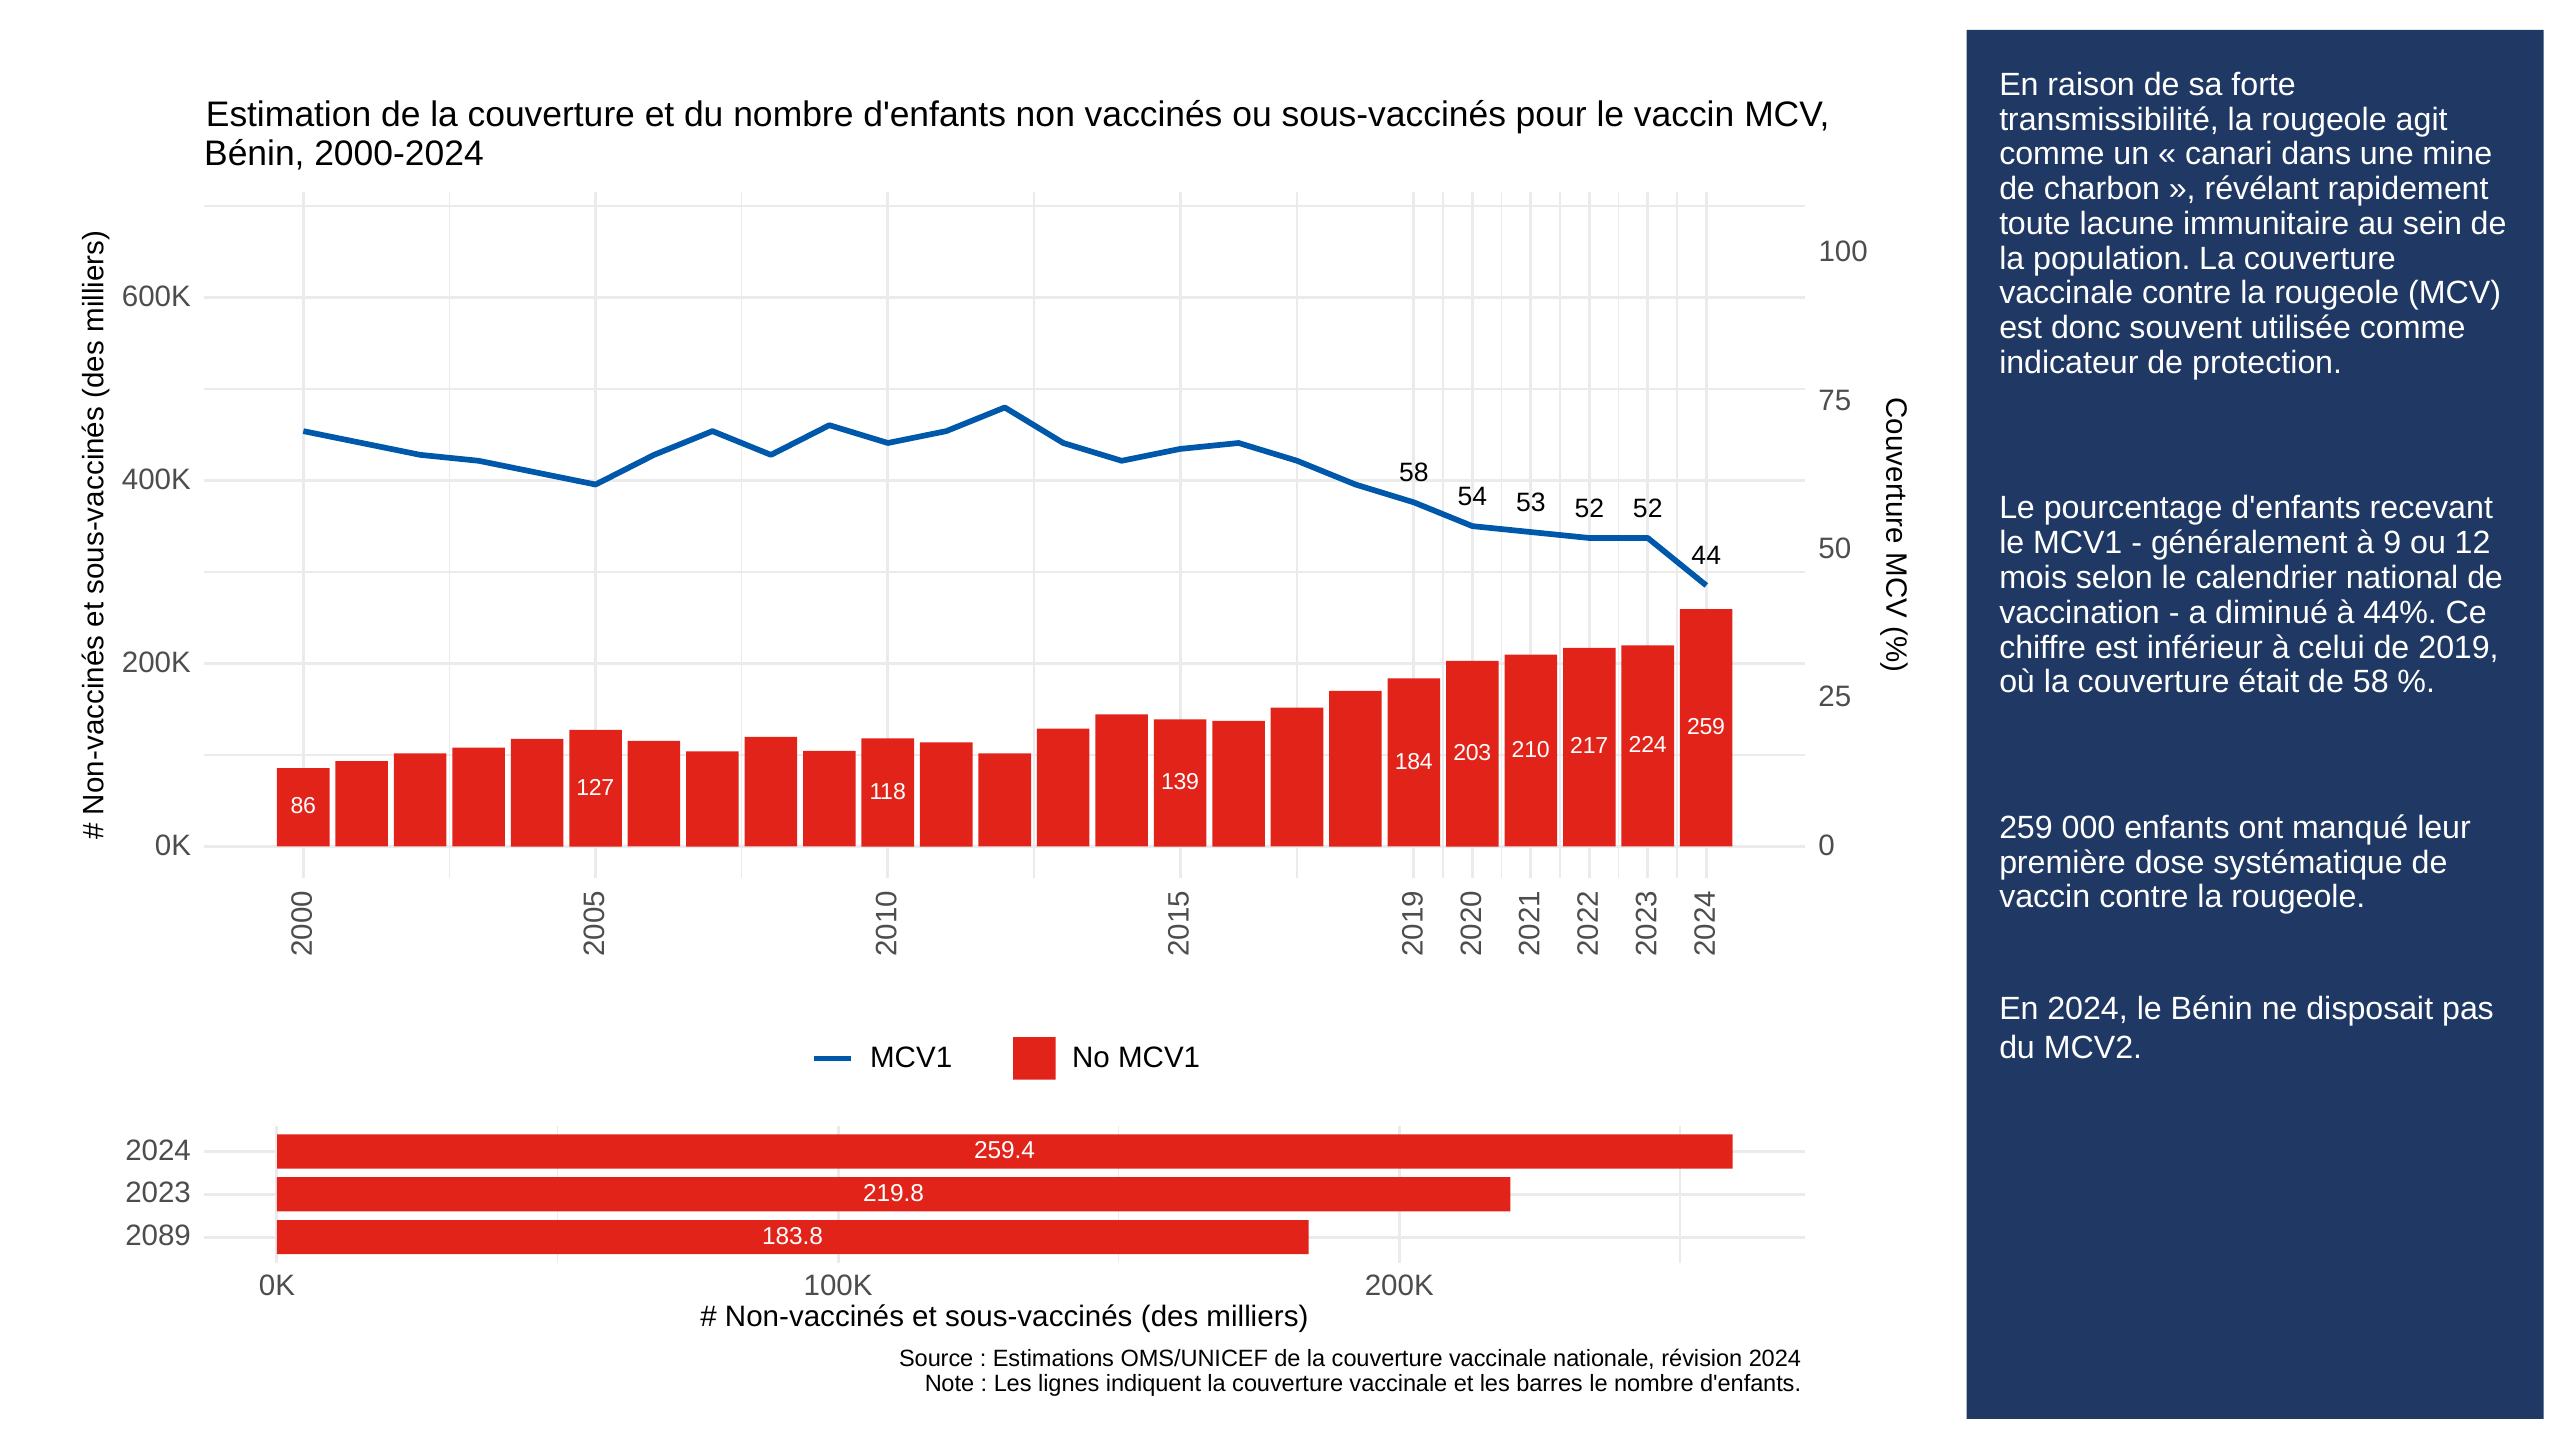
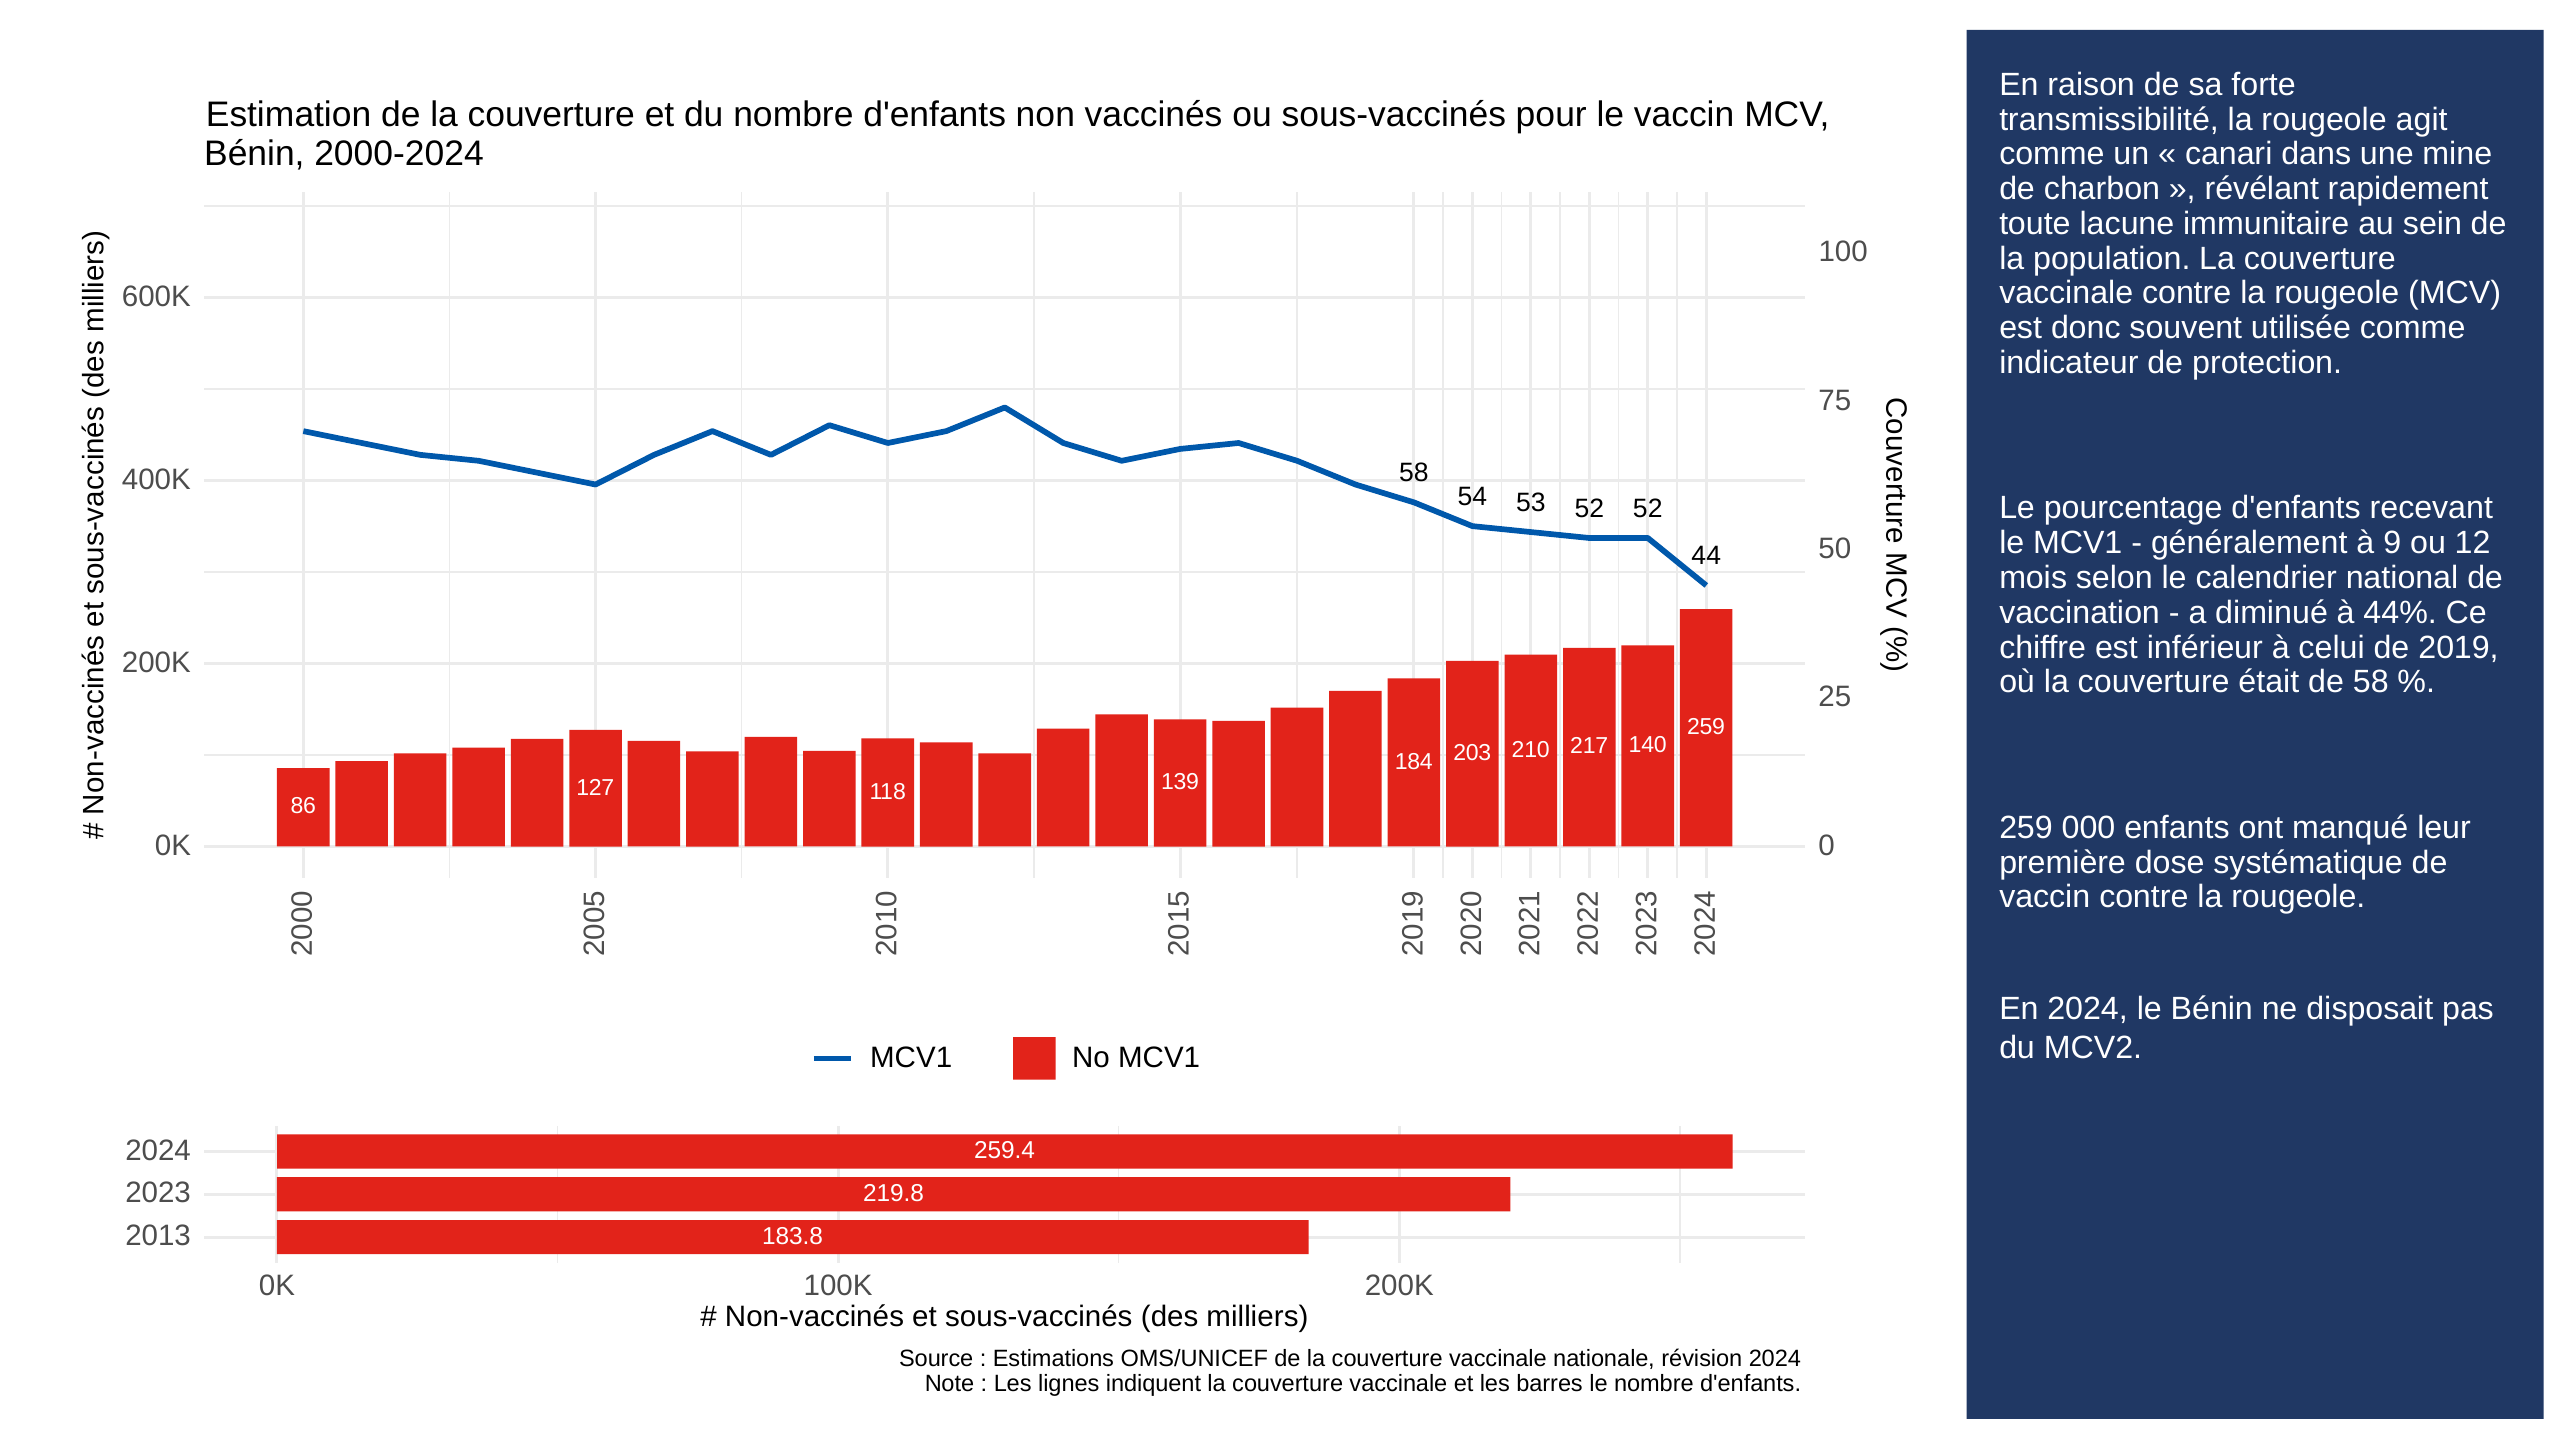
224: 224 -> 140 (1648, 745)
2089: 2089 -> 2013 (158, 1236)
